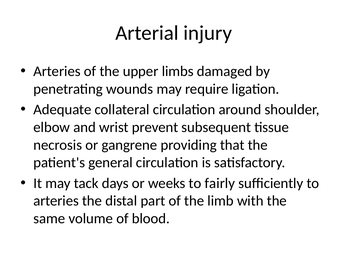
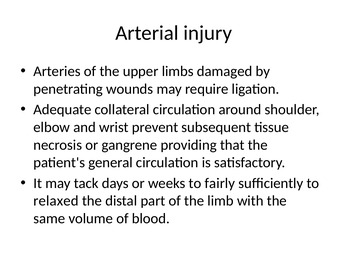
arteries: arteries -> relaxed (56, 201)
